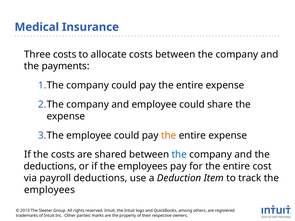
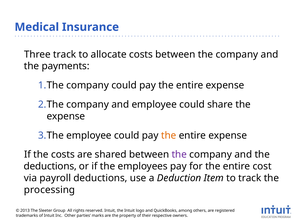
Three costs: costs -> track (65, 54)
the colour: blue -> purple (179, 155)
employees: employees -> processing (49, 190)
